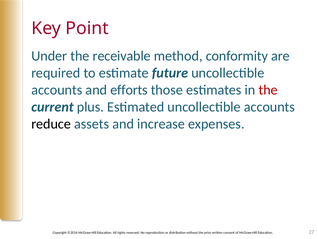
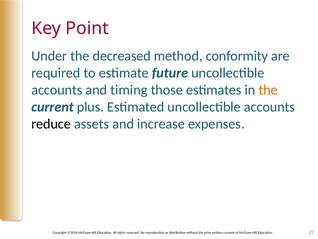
receivable: receivable -> decreased (122, 56)
efforts: efforts -> timing (129, 90)
the colour: red -> orange (268, 90)
